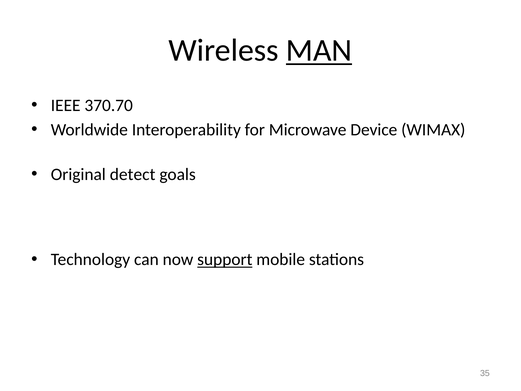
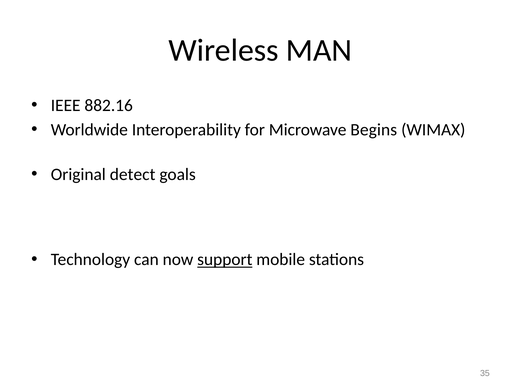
MAN underline: present -> none (319, 50)
370.70: 370.70 -> 882.16 (109, 105)
Device: Device -> Begins (374, 130)
